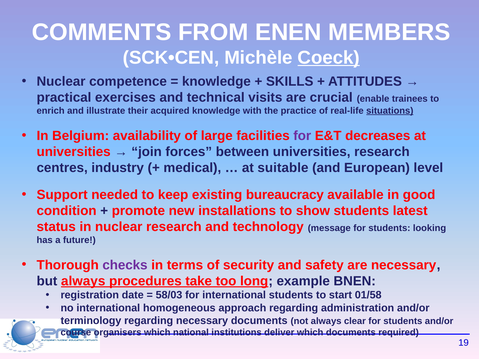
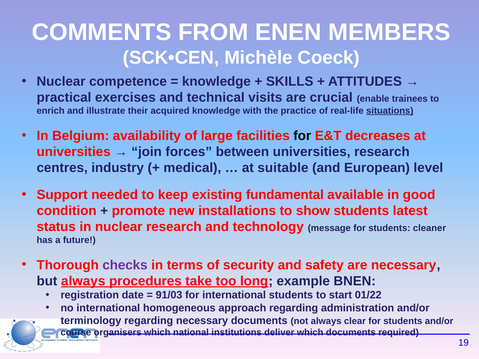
Coeck underline: present -> none (329, 58)
for colour: purple -> black (302, 136)
bureaucracy: bureaucracy -> fundamental (285, 195)
looking: looking -> cleaner (429, 228)
58/03: 58/03 -> 91/03 (169, 295)
01/58: 01/58 -> 01/22 (368, 295)
